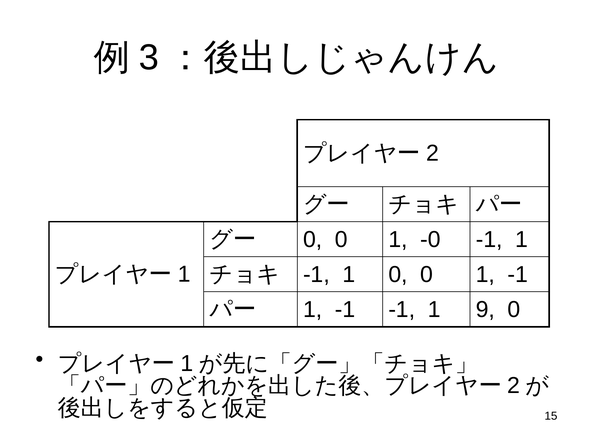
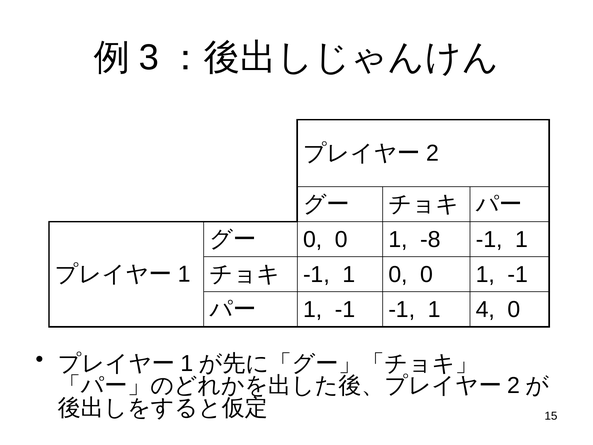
-0: -0 -> -8 (430, 239)
9: 9 -> 4 (485, 309)
